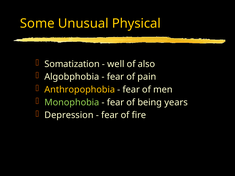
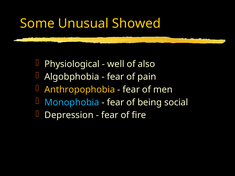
Physical: Physical -> Showed (136, 23)
Somatization: Somatization -> Physiological (72, 64)
Monophobia colour: light green -> light blue (72, 103)
years: years -> social (176, 103)
